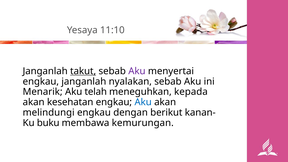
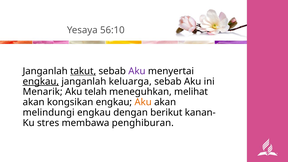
11:10: 11:10 -> 56:10 (112, 30)
engkau underline: none -> present (41, 81)
nyalakan: nyalakan -> keluarga (130, 81)
kepada: kepada -> melihat (191, 92)
kesehatan: kesehatan -> kongsikan (70, 102)
Aku colour: blue -> orange (143, 102)
buku: buku -> stres (48, 123)
kemurungan: kemurungan -> penghiburan (143, 123)
